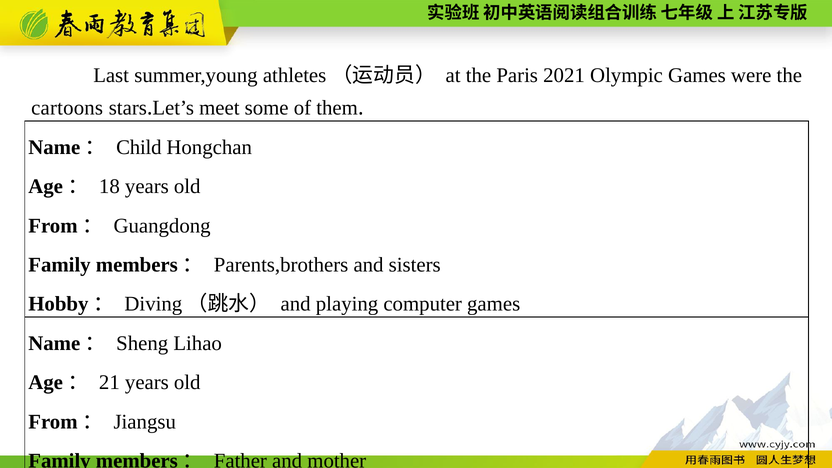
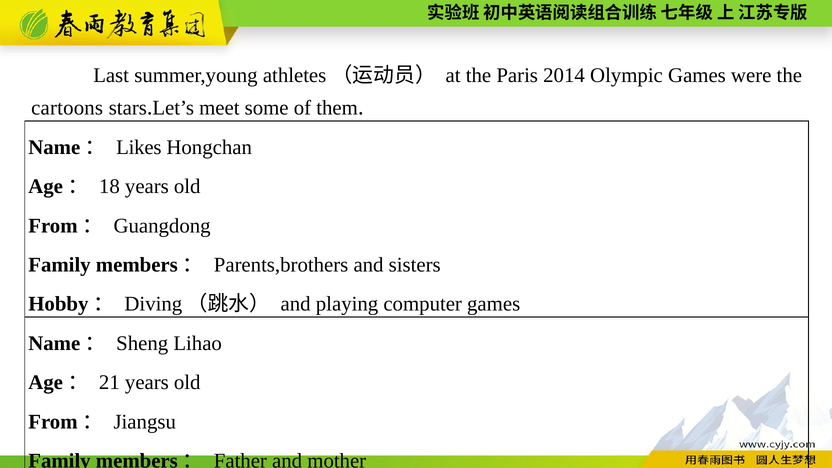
2021: 2021 -> 2014 (564, 75)
Child: Child -> Likes (139, 147)
